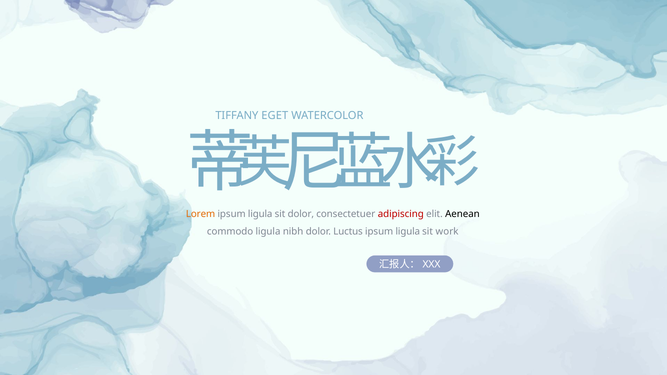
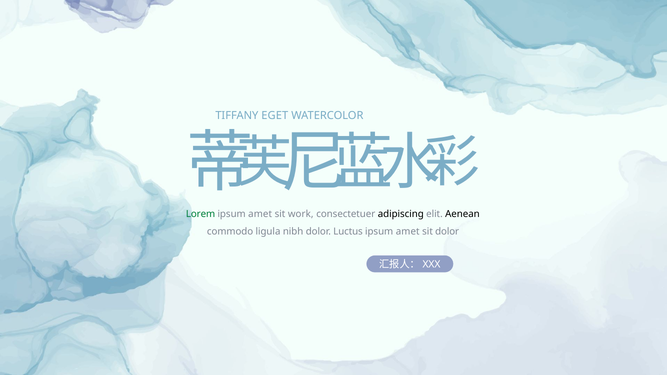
Lorem colour: orange -> green (201, 214)
ligula: ligula -> amet (260, 214)
sit dolor: dolor -> work (301, 214)
adipiscing colour: red -> black (401, 214)
ligula: ligula -> amet (408, 232)
sit work: work -> dolor (447, 232)
